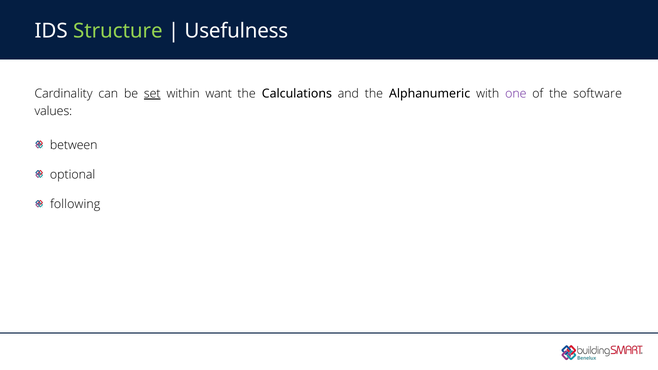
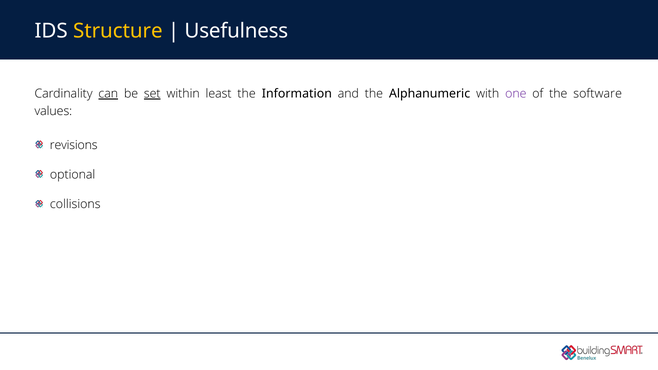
Structure colour: light green -> yellow (118, 31)
can underline: none -> present (108, 94)
want: want -> least (219, 94)
Calculations: Calculations -> Information (297, 94)
between: between -> revisions (74, 145)
following: following -> collisions (75, 204)
